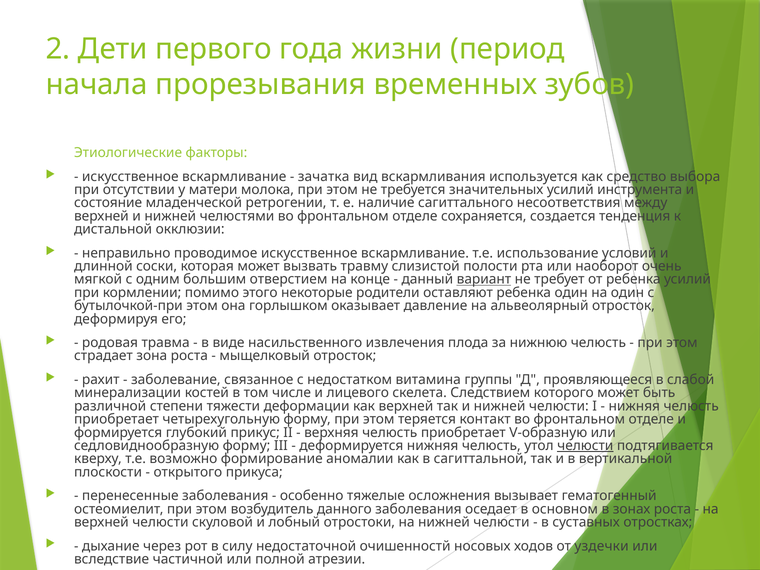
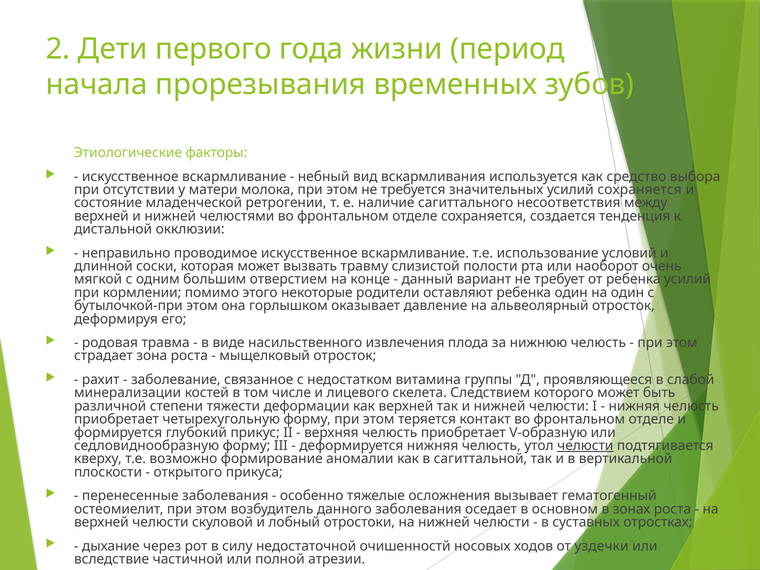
зачатка: зачатка -> небный (324, 176)
усилий инструмента: инструмента -> сохраняется (640, 190)
вариант underline: present -> none (484, 279)
